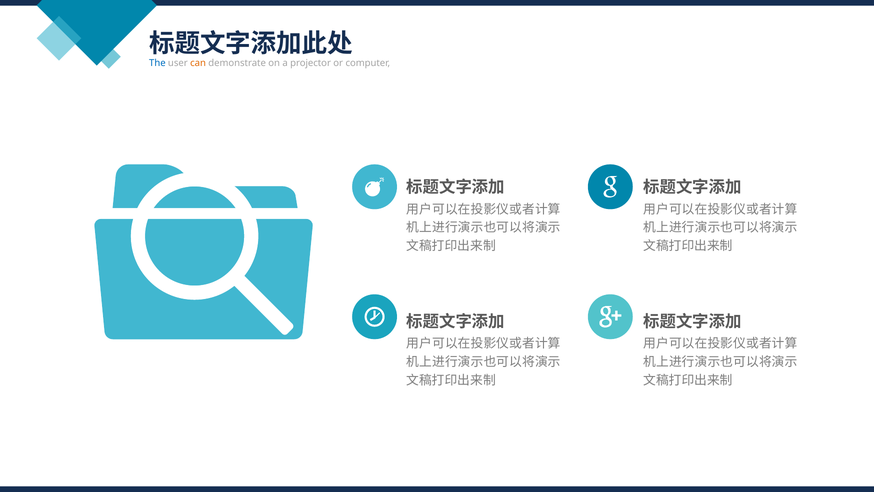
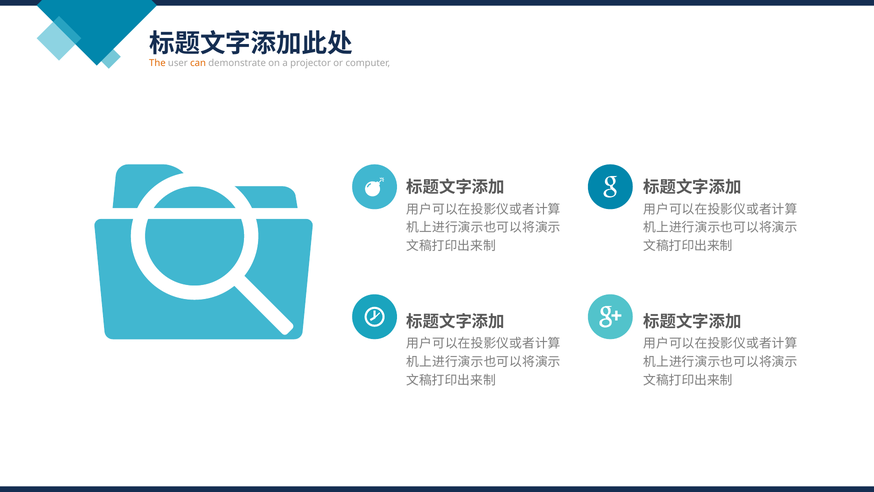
The colour: blue -> orange (157, 63)
